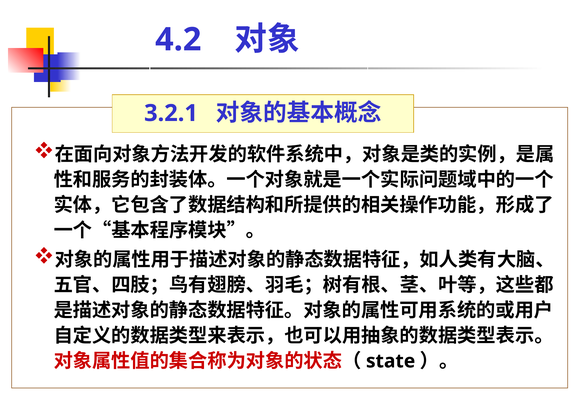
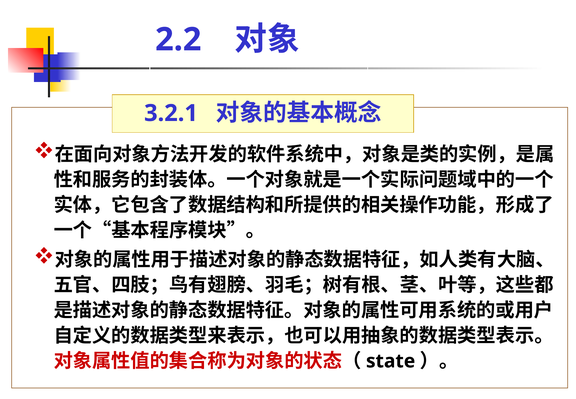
4.2: 4.2 -> 2.2 (178, 40)
